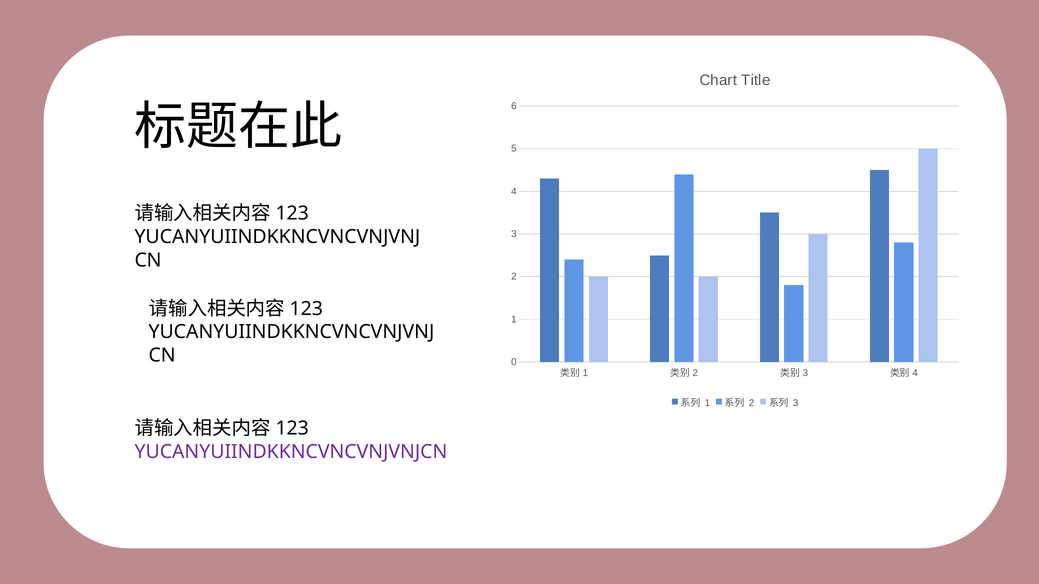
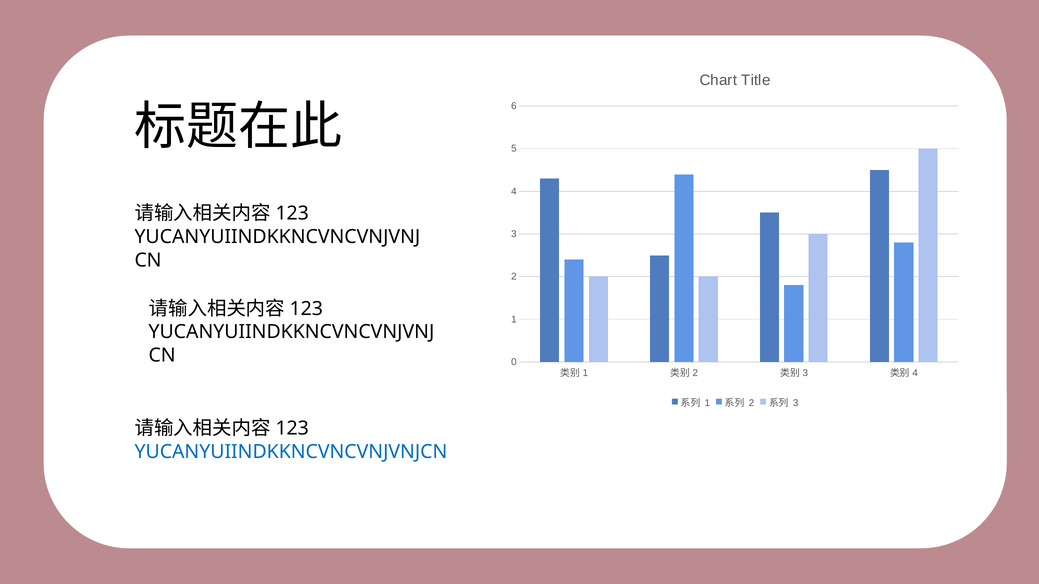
YUCANYUIINDKKNCVNCVNJVNJCN colour: purple -> blue (291, 452)
